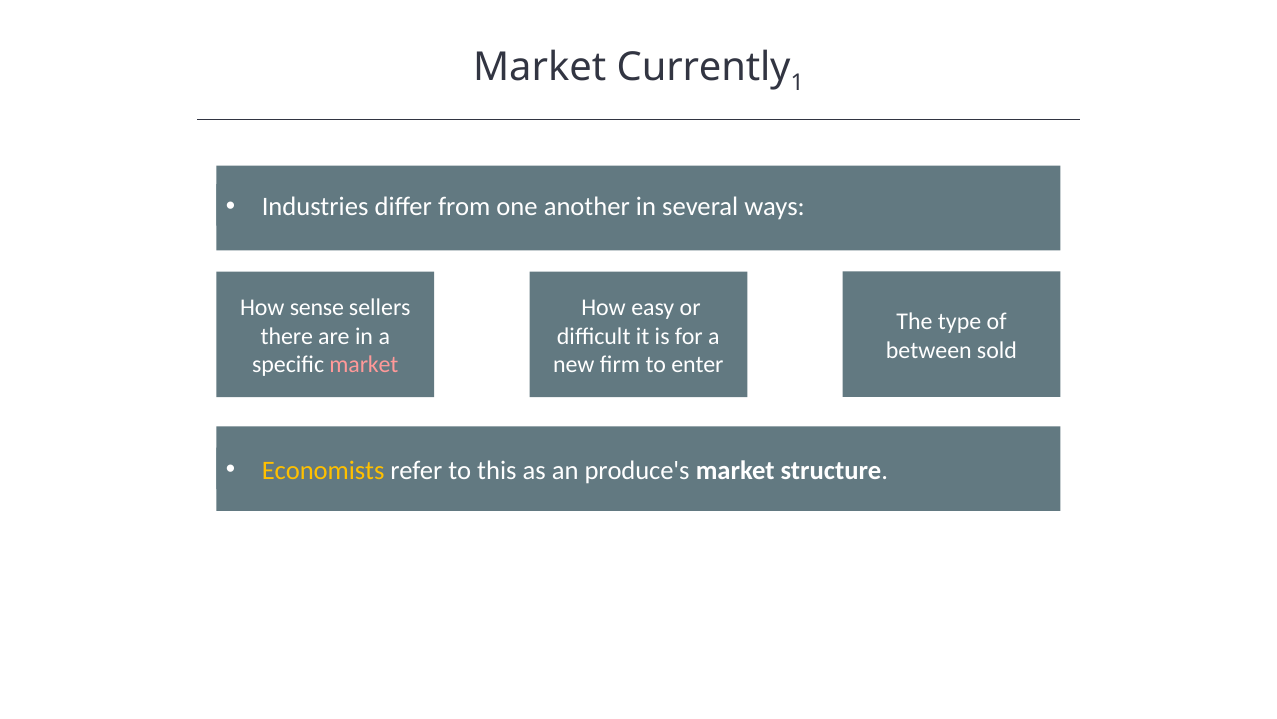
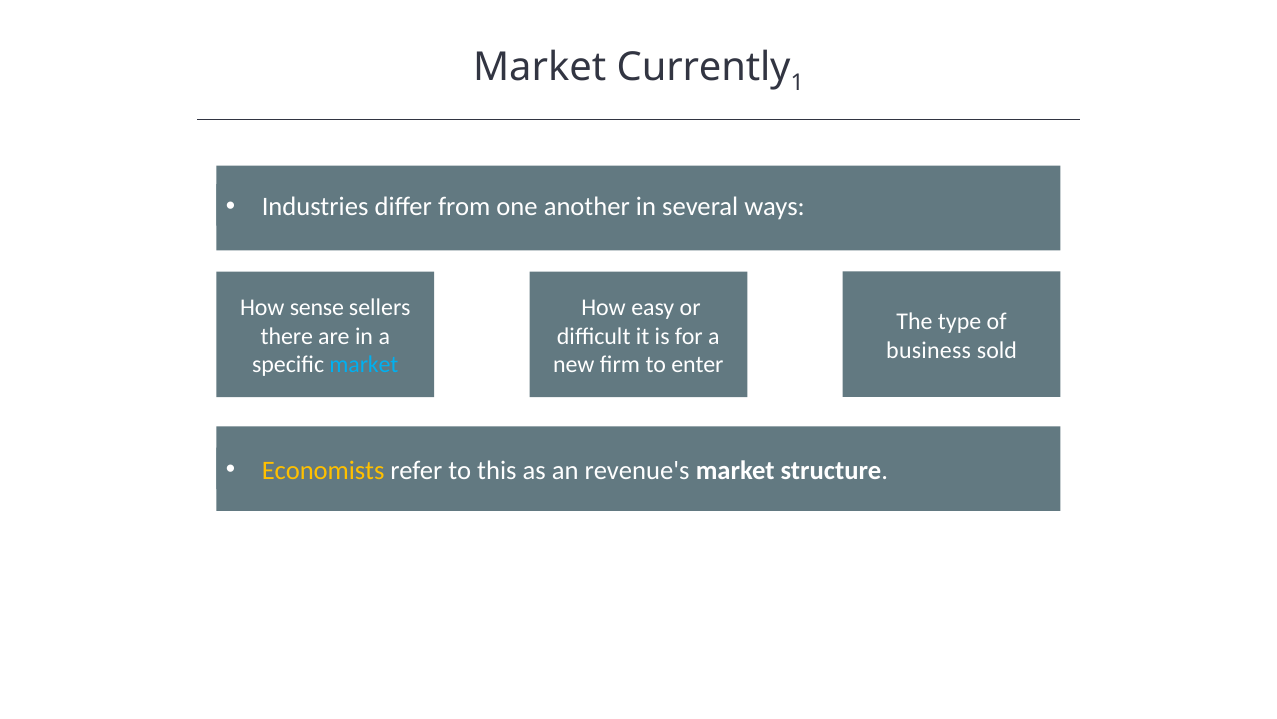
between: between -> business (929, 350)
market colour: pink -> light blue (364, 365)
produce's: produce's -> revenue's (637, 470)
